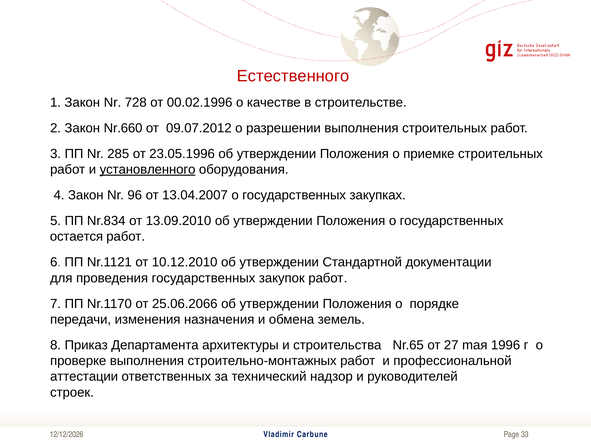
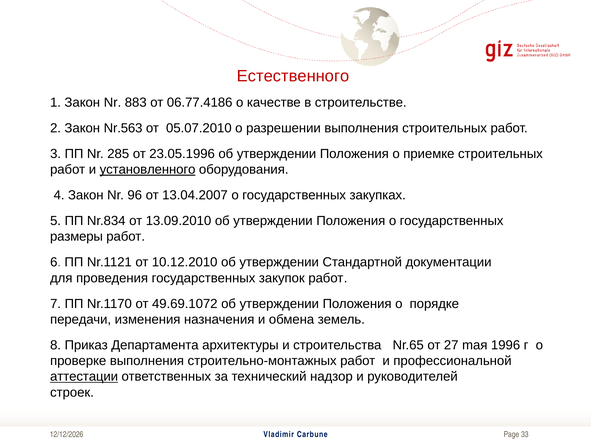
728: 728 -> 883 (136, 102)
00.02.1996: 00.02.1996 -> 06.77.4186 (200, 102)
Nr.660: Nr.660 -> Nr.563 (123, 128)
09.07.2012: 09.07.2012 -> 05.07.2010 (199, 128)
остается: остается -> размеры (76, 236)
25.06.2066: 25.06.2066 -> 49.69.1072 (185, 303)
аттестации underline: none -> present (84, 376)
